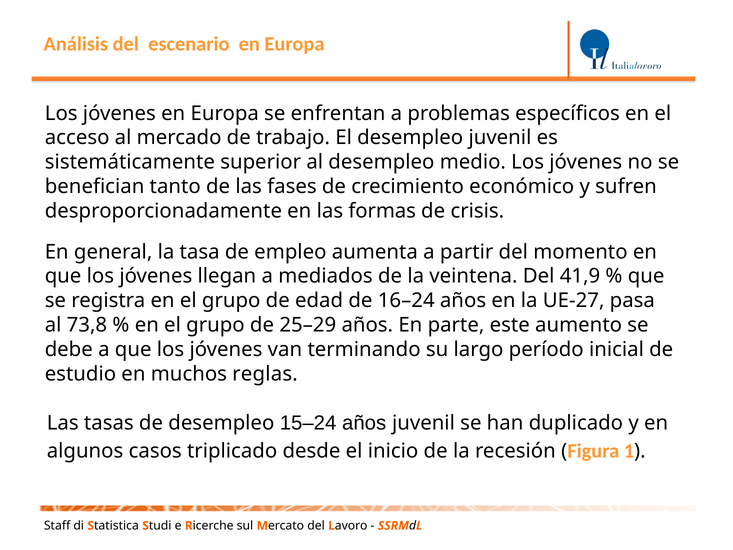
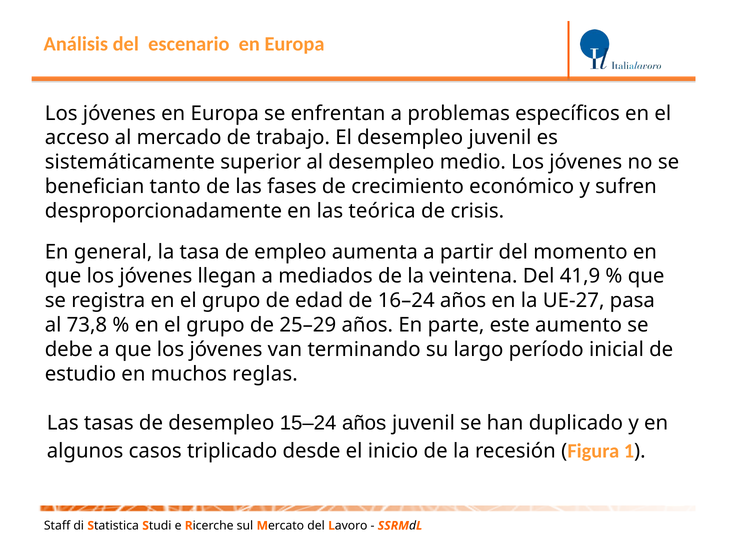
formas: formas -> teórica (382, 211)
